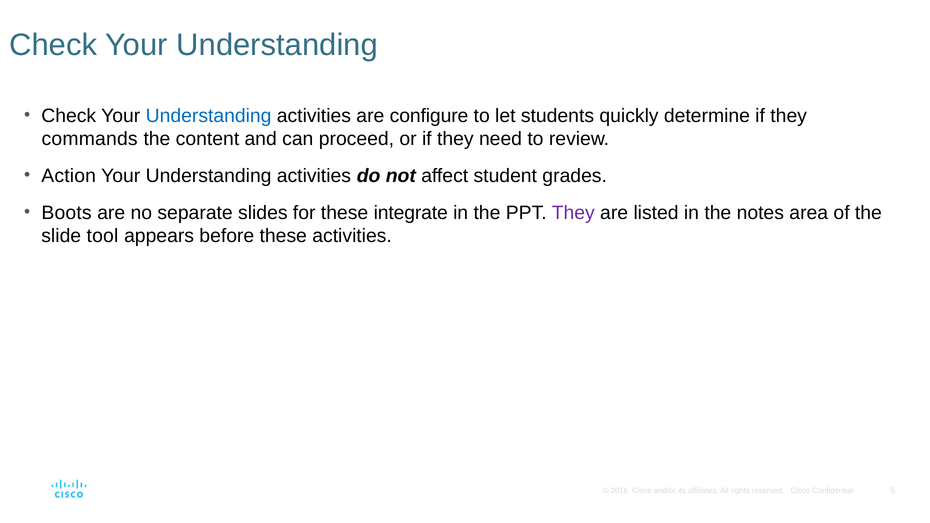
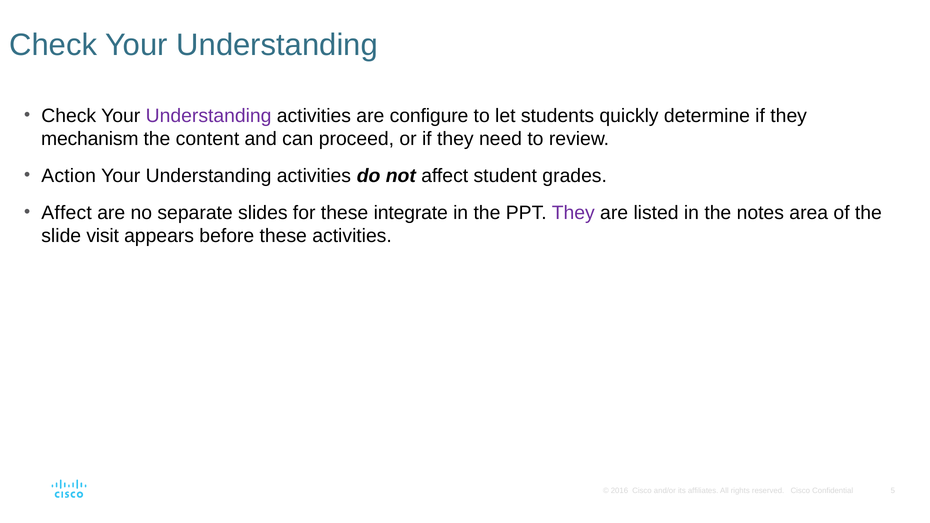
Understanding colour: blue -> purple (209, 116)
commands: commands -> mechanism (90, 139)
Boots: Boots -> Affect (67, 213)
tool: tool -> visit (103, 236)
